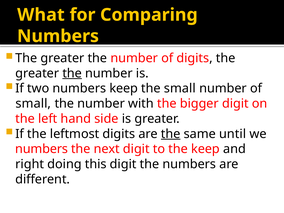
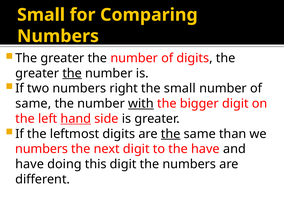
What: What -> Small (41, 15)
numbers keep: keep -> right (124, 88)
small: small -> same (33, 104)
with underline: none -> present (141, 104)
hand underline: none -> present (76, 119)
until: until -> than (233, 134)
the keep: keep -> have (205, 149)
right: right -> have (30, 164)
